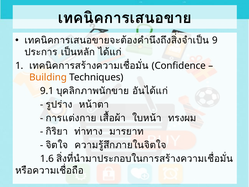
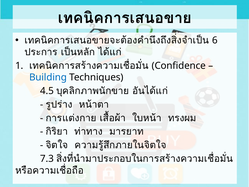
9: 9 -> 6 (215, 40)
Building colour: orange -> blue (48, 77)
9.1: 9.1 -> 4.5 (47, 91)
1.6: 1.6 -> 7.3 (47, 159)
